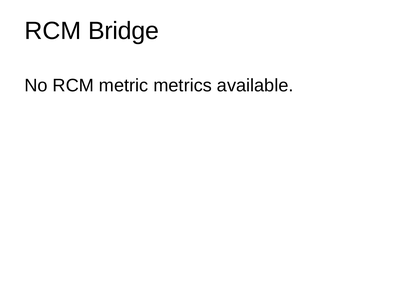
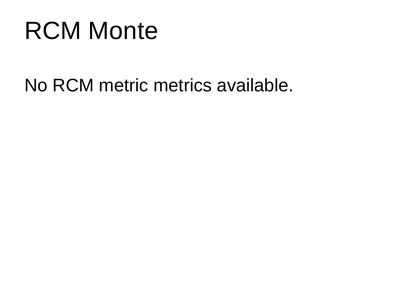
Bridge: Bridge -> Monte (123, 31)
